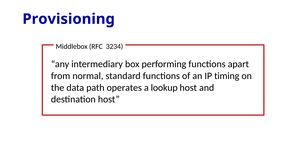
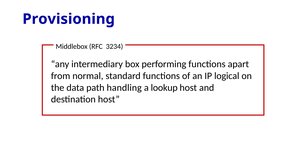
timing: timing -> logical (227, 76)
operates: operates -> handling (124, 88)
